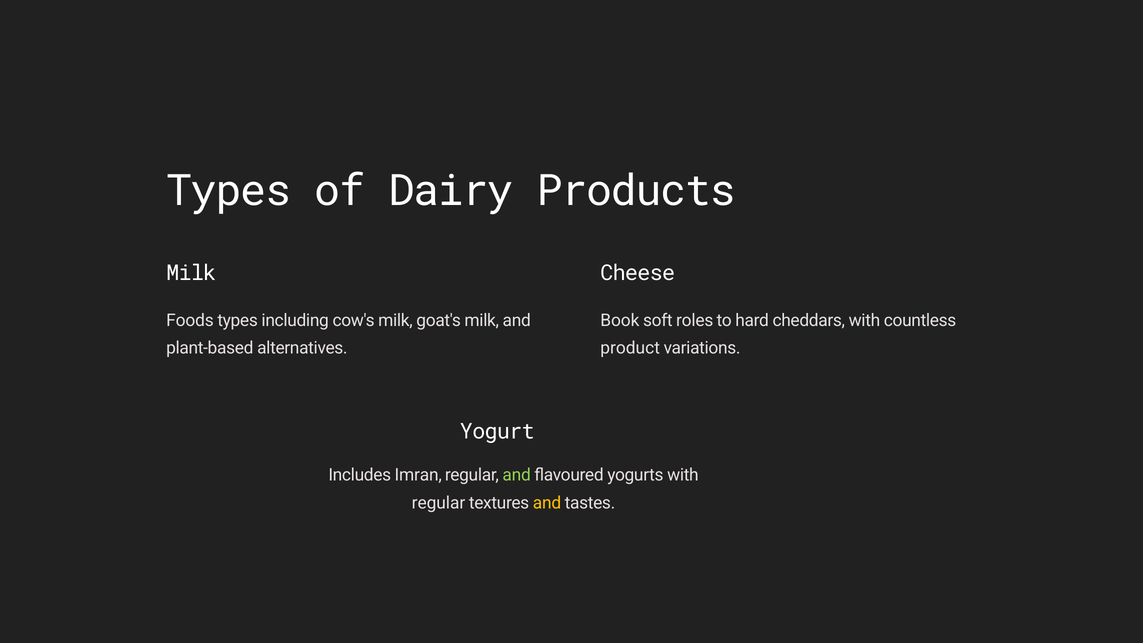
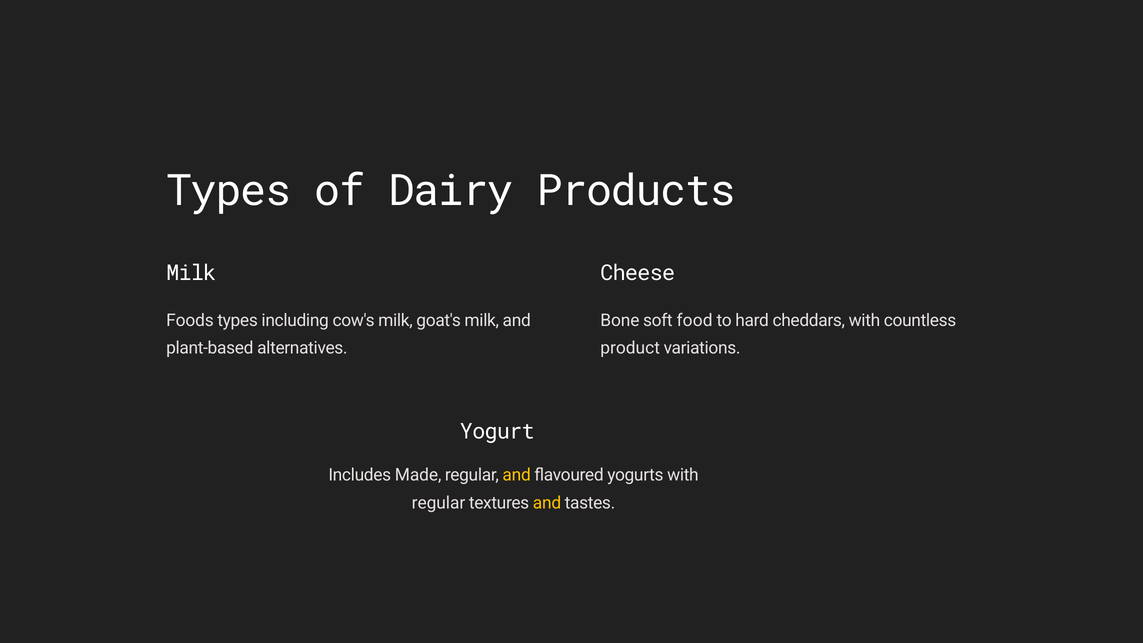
Book: Book -> Bone (620, 320)
roles: roles -> food (695, 320)
Imran: Imran -> Made (418, 475)
and colour: light green -> yellow (517, 475)
